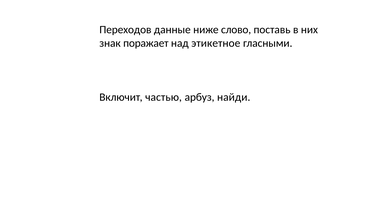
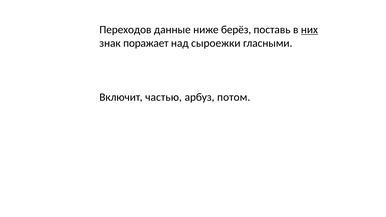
слово: слово -> берёз (236, 30)
них underline: none -> present (309, 30)
этикетное: этикетное -> сыроежки (216, 43)
найди: найди -> потом (234, 97)
